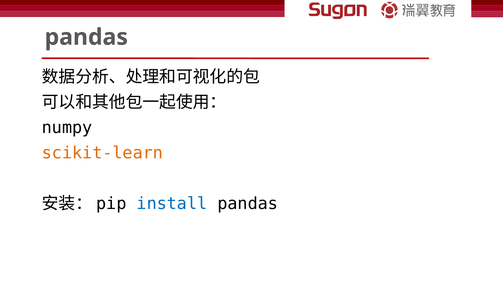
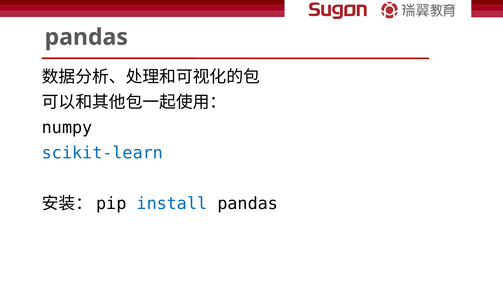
scikit-learn colour: orange -> blue (102, 153)
